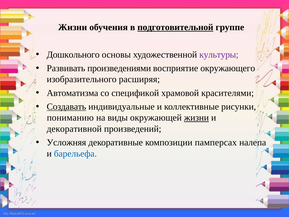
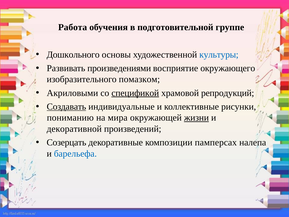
Жизни: Жизни -> Работа (73, 27)
подготовительной underline: present -> none (175, 27)
культуры colour: purple -> blue (219, 55)
расширяя: расширяя -> помазком (139, 79)
Автоматизма: Автоматизма -> Акриловыми (72, 93)
спецификой underline: none -> present (135, 93)
красителями: красителями -> репродукций (228, 93)
виды: виды -> мира (118, 118)
Усложняя: Усложняя -> Созерцать (66, 142)
